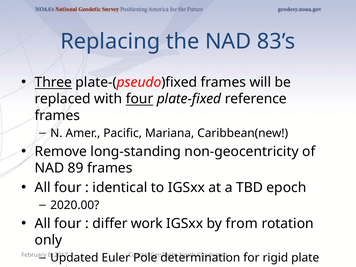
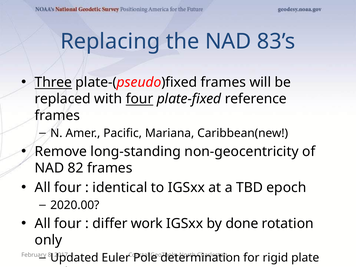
89: 89 -> 82 (76, 168)
from: from -> done (242, 224)
